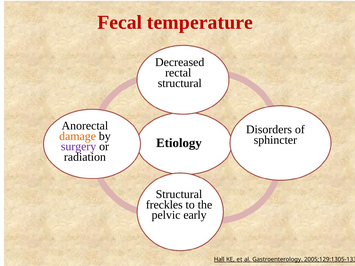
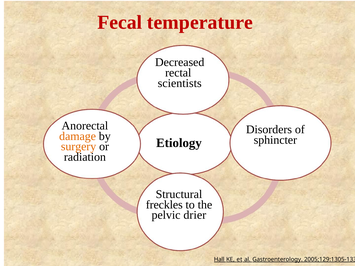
structural: structural -> scientists (180, 83)
surgery colour: purple -> orange (79, 147)
early: early -> drier (195, 215)
